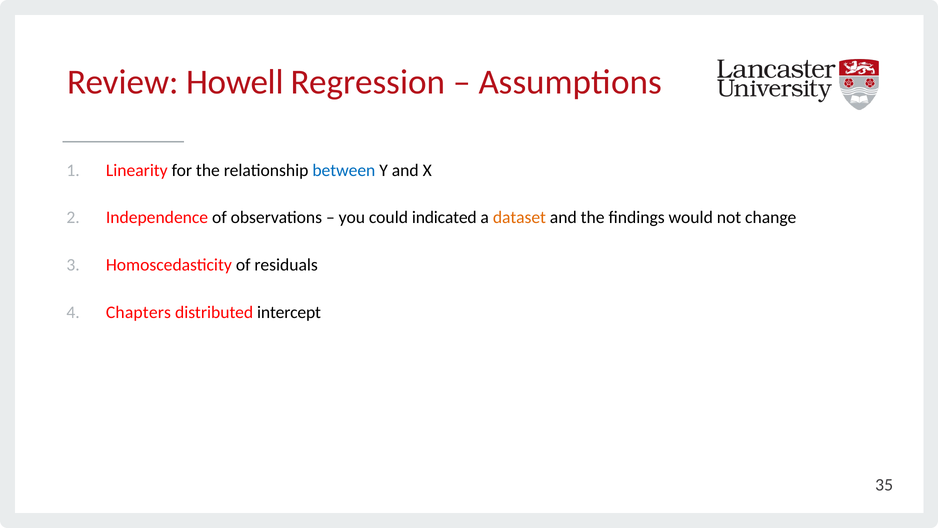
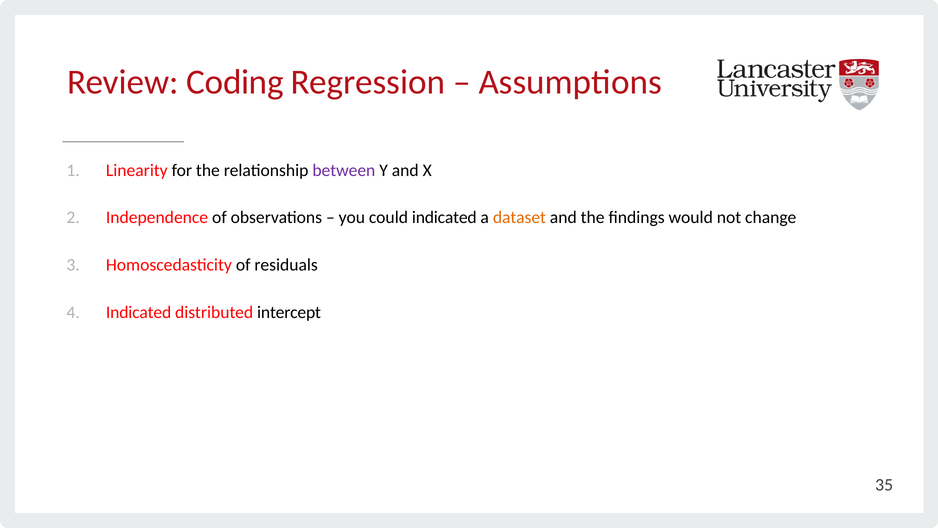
Howell: Howell -> Coding (235, 82)
between colour: blue -> purple (344, 170)
Chapters: Chapters -> Indicated (139, 312)
